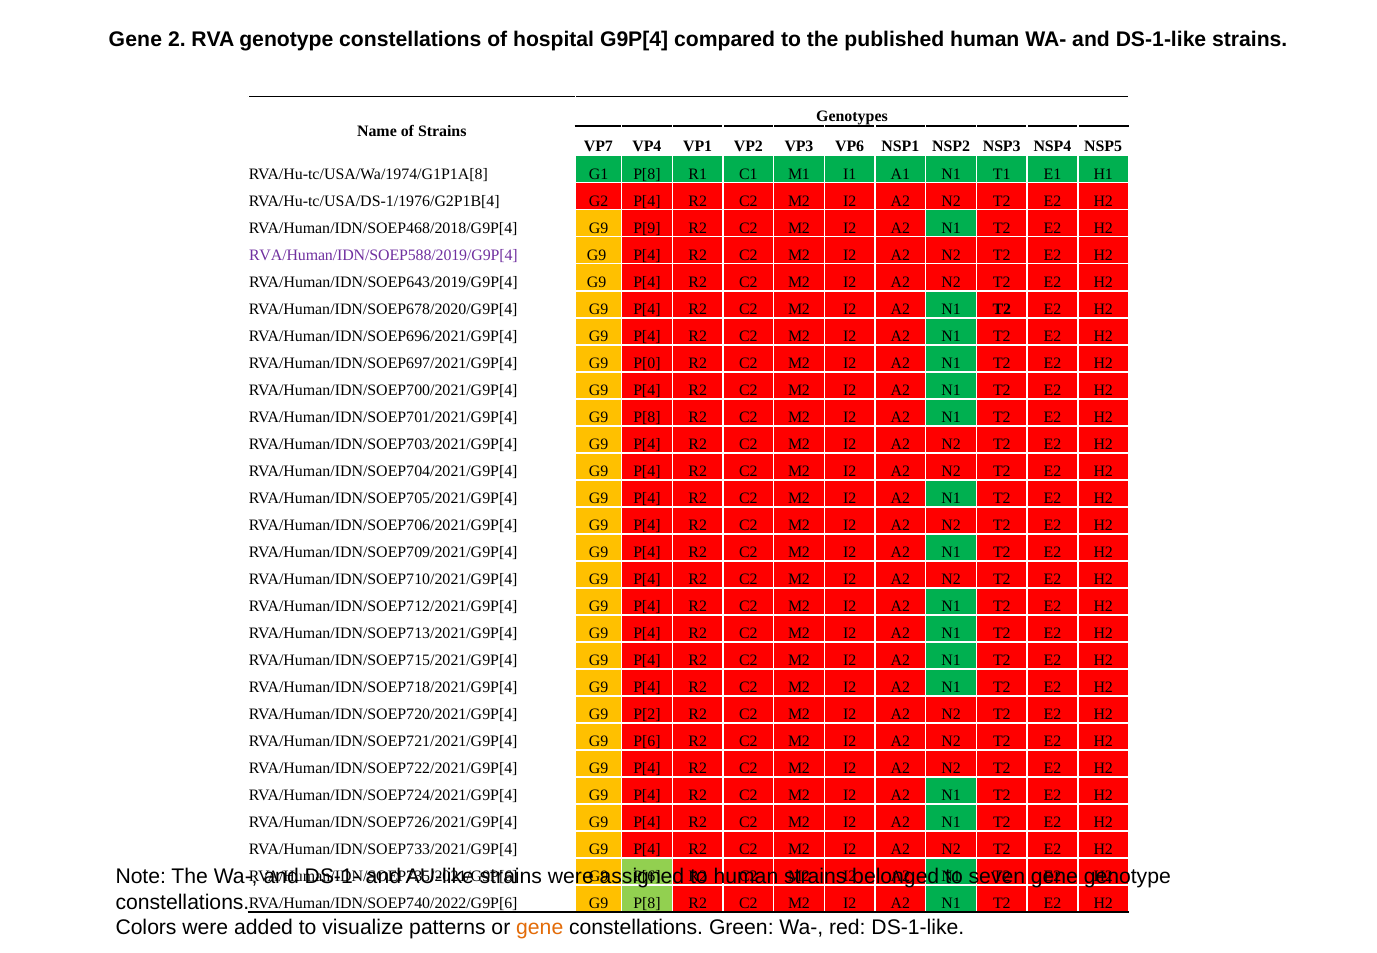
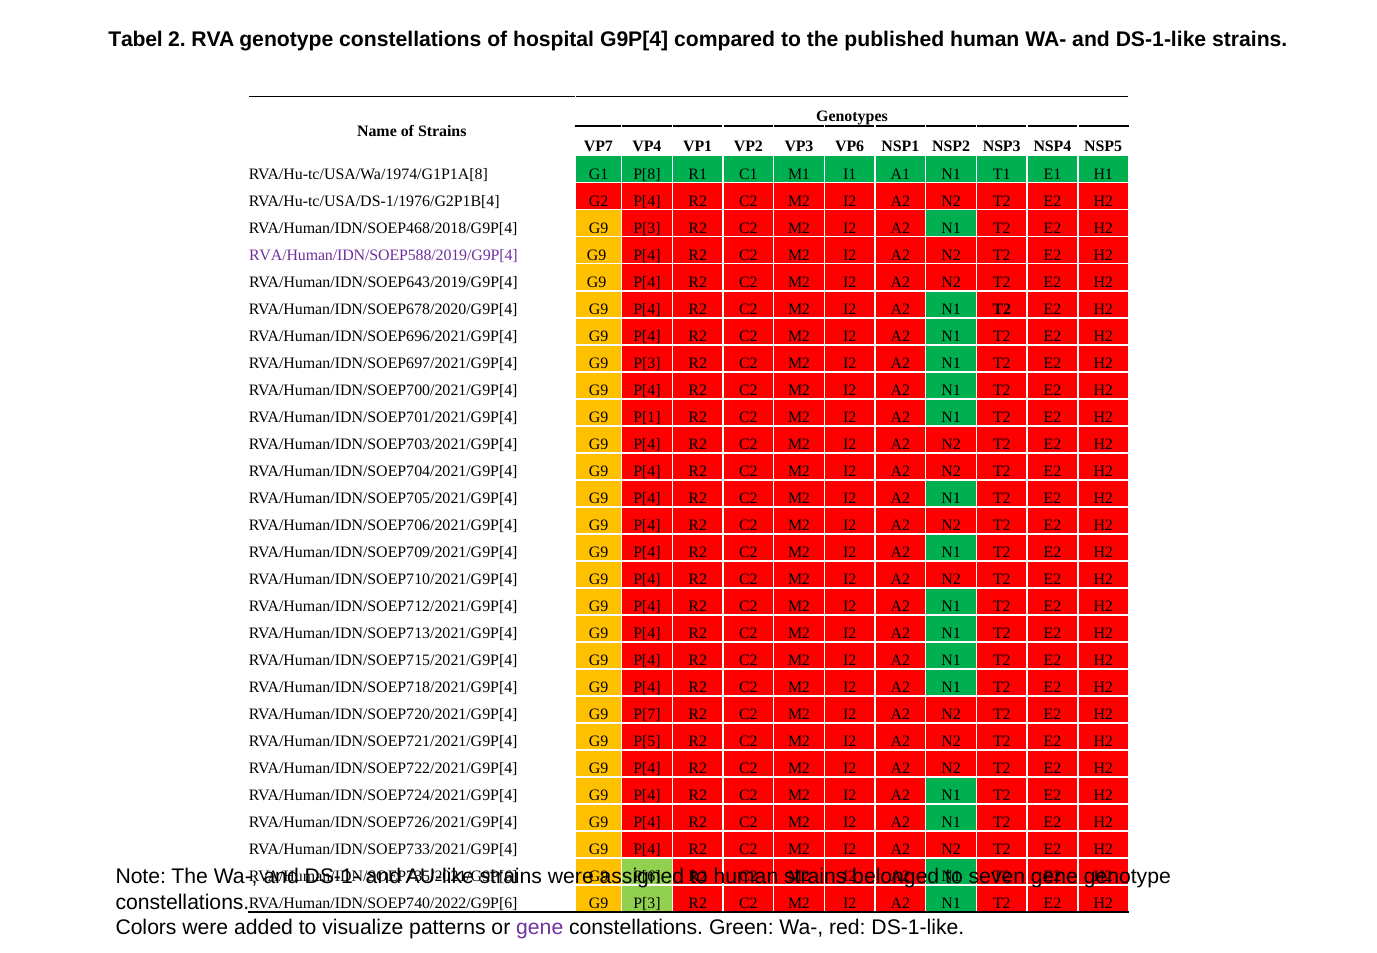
Gene: Gene -> Tabel (136, 40)
RVA/Human/IDN/SOEP468/2018/G9P[4 G9 P[9: P[9 -> P[3 (647, 228)
RVA/Human/IDN/SOEP697/2021/G9P[4 G9 P[0: P[0 -> P[3 (647, 363)
RVA/Human/IDN/SOEP701/2021/G9P[4 G9 P[8: P[8 -> P[1 (647, 417)
P[2: P[2 -> P[7 (647, 715)
RVA/Human/IDN/SOEP721/2021/G9P[4 G9 P[6: P[6 -> P[5 (647, 742)
RVA/Human/IDN/SOEP740/2022/G9P[6 G9 P[8: P[8 -> P[3 (647, 904)
gene colour: orange -> purple (540, 928)
